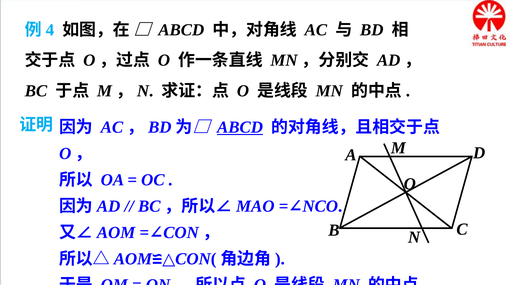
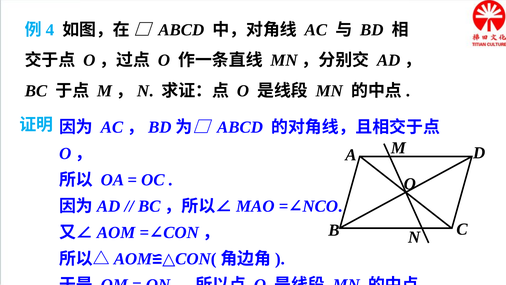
ABCD underline: present -> none (240, 127)
